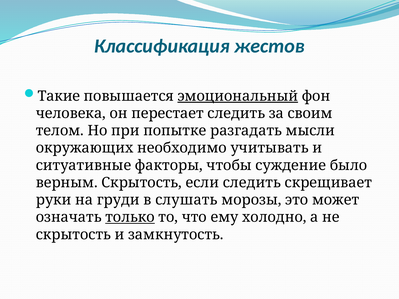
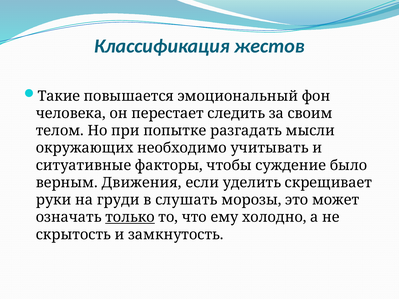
эмоциональный underline: present -> none (238, 96)
верным Скрытость: Скрытость -> Движения (142, 183)
если следить: следить -> уделить (252, 183)
